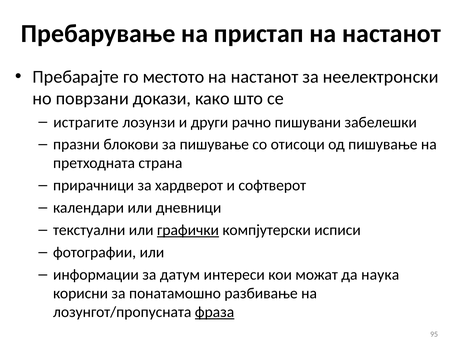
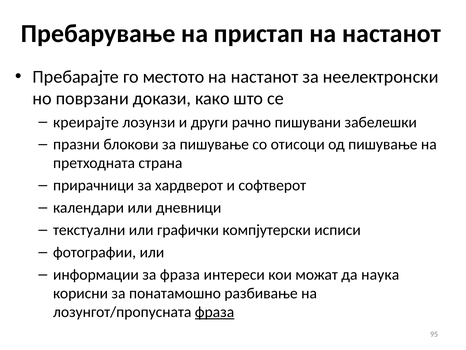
истрагите: истрагите -> креирајте (86, 122)
графички underline: present -> none (188, 230)
за датум: датум -> фраза (180, 274)
